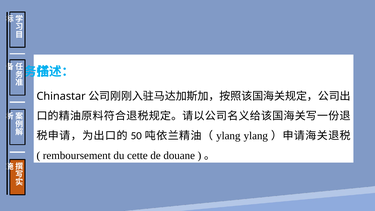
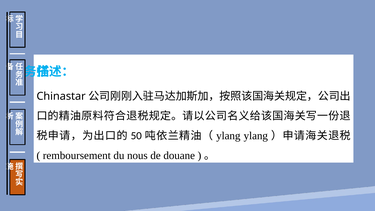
cette: cette -> nous (137, 155)
